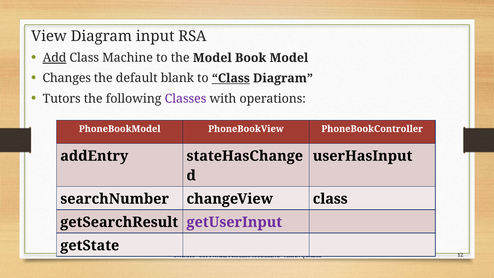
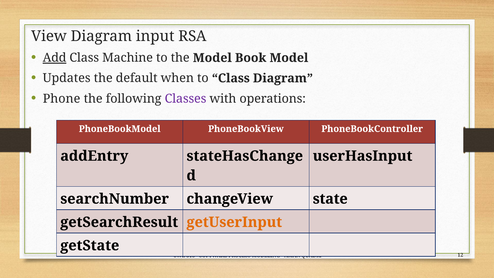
Changes: Changes -> Updates (67, 78)
blank: blank -> when (177, 78)
Class underline: present -> none (231, 78)
Tutors: Tutors -> Phone (62, 99)
changeView class: class -> state (330, 199)
getUserInput colour: purple -> orange (234, 222)
